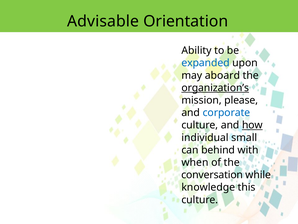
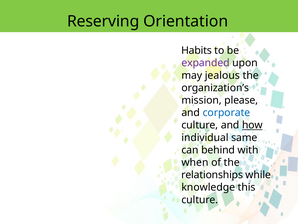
Advisable: Advisable -> Reserving (103, 21)
Ability: Ability -> Habits (197, 50)
expanded colour: blue -> purple (206, 63)
aboard: aboard -> jealous (222, 75)
organization’s underline: present -> none (215, 88)
small: small -> same (244, 137)
conversation: conversation -> relationships (212, 175)
